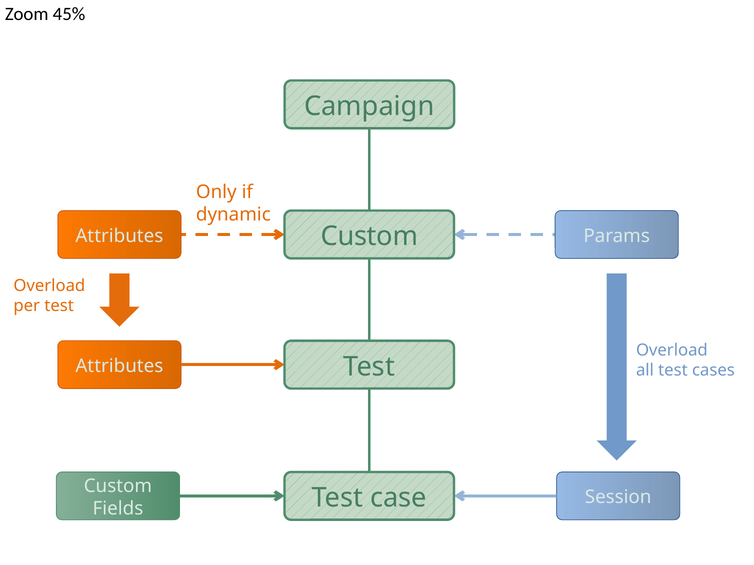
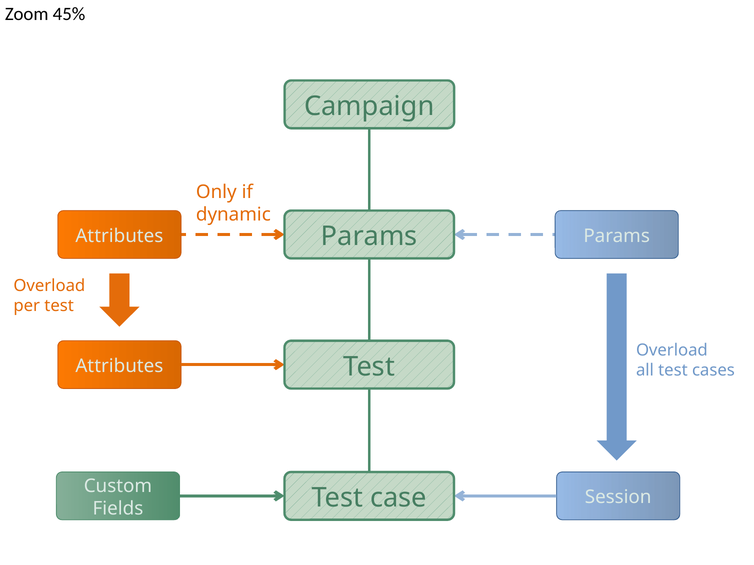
Custom: Custom -> Params (369, 237)
